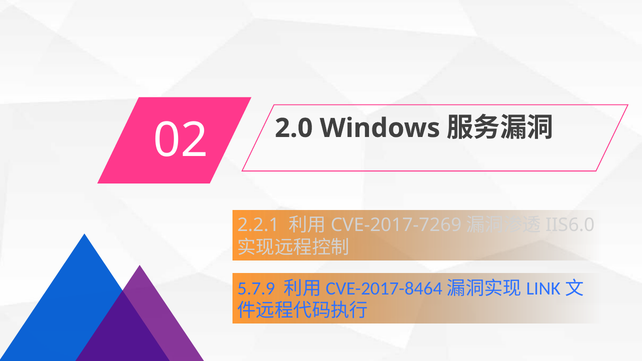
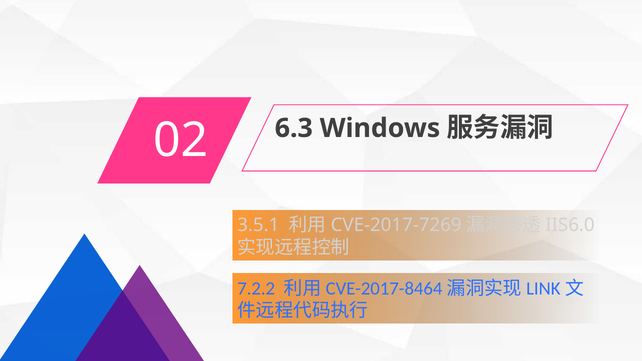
2.0: 2.0 -> 6.3 (294, 128)
2.2.1: 2.2.1 -> 3.5.1 (258, 225)
5.7.9: 5.7.9 -> 7.2.2 (256, 288)
